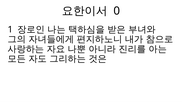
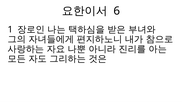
0: 0 -> 6 (117, 11)
